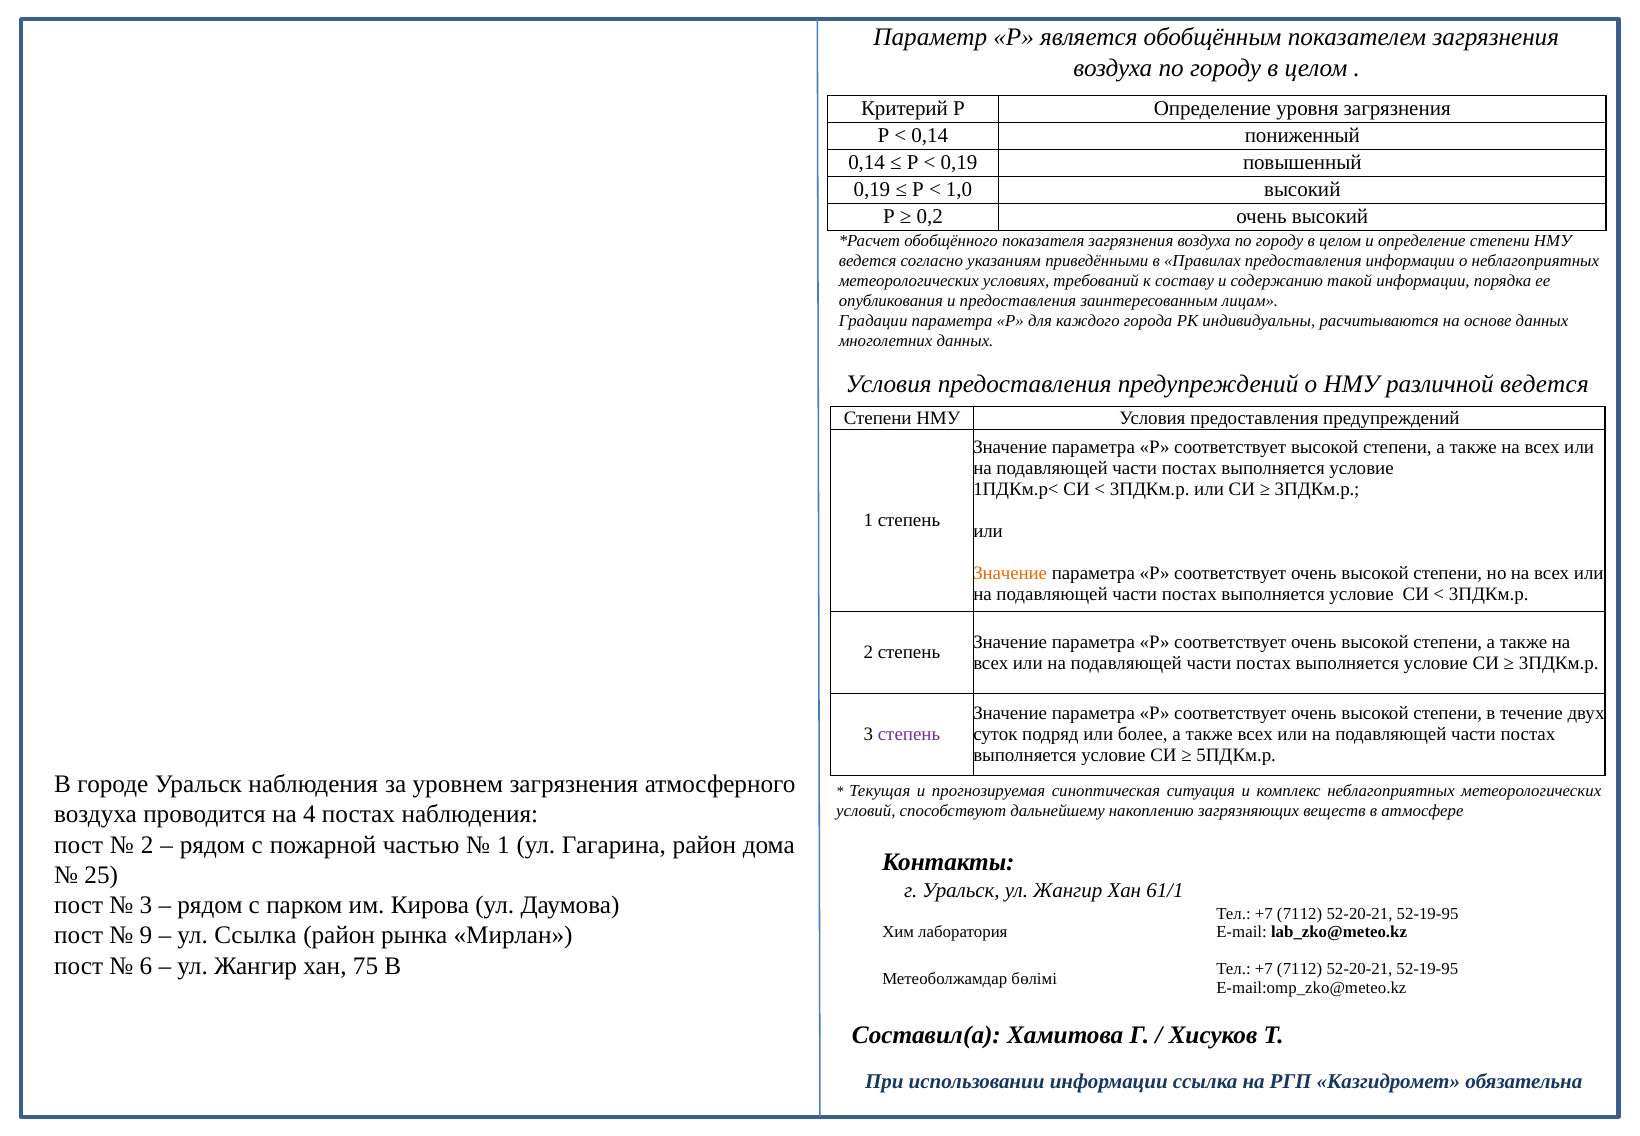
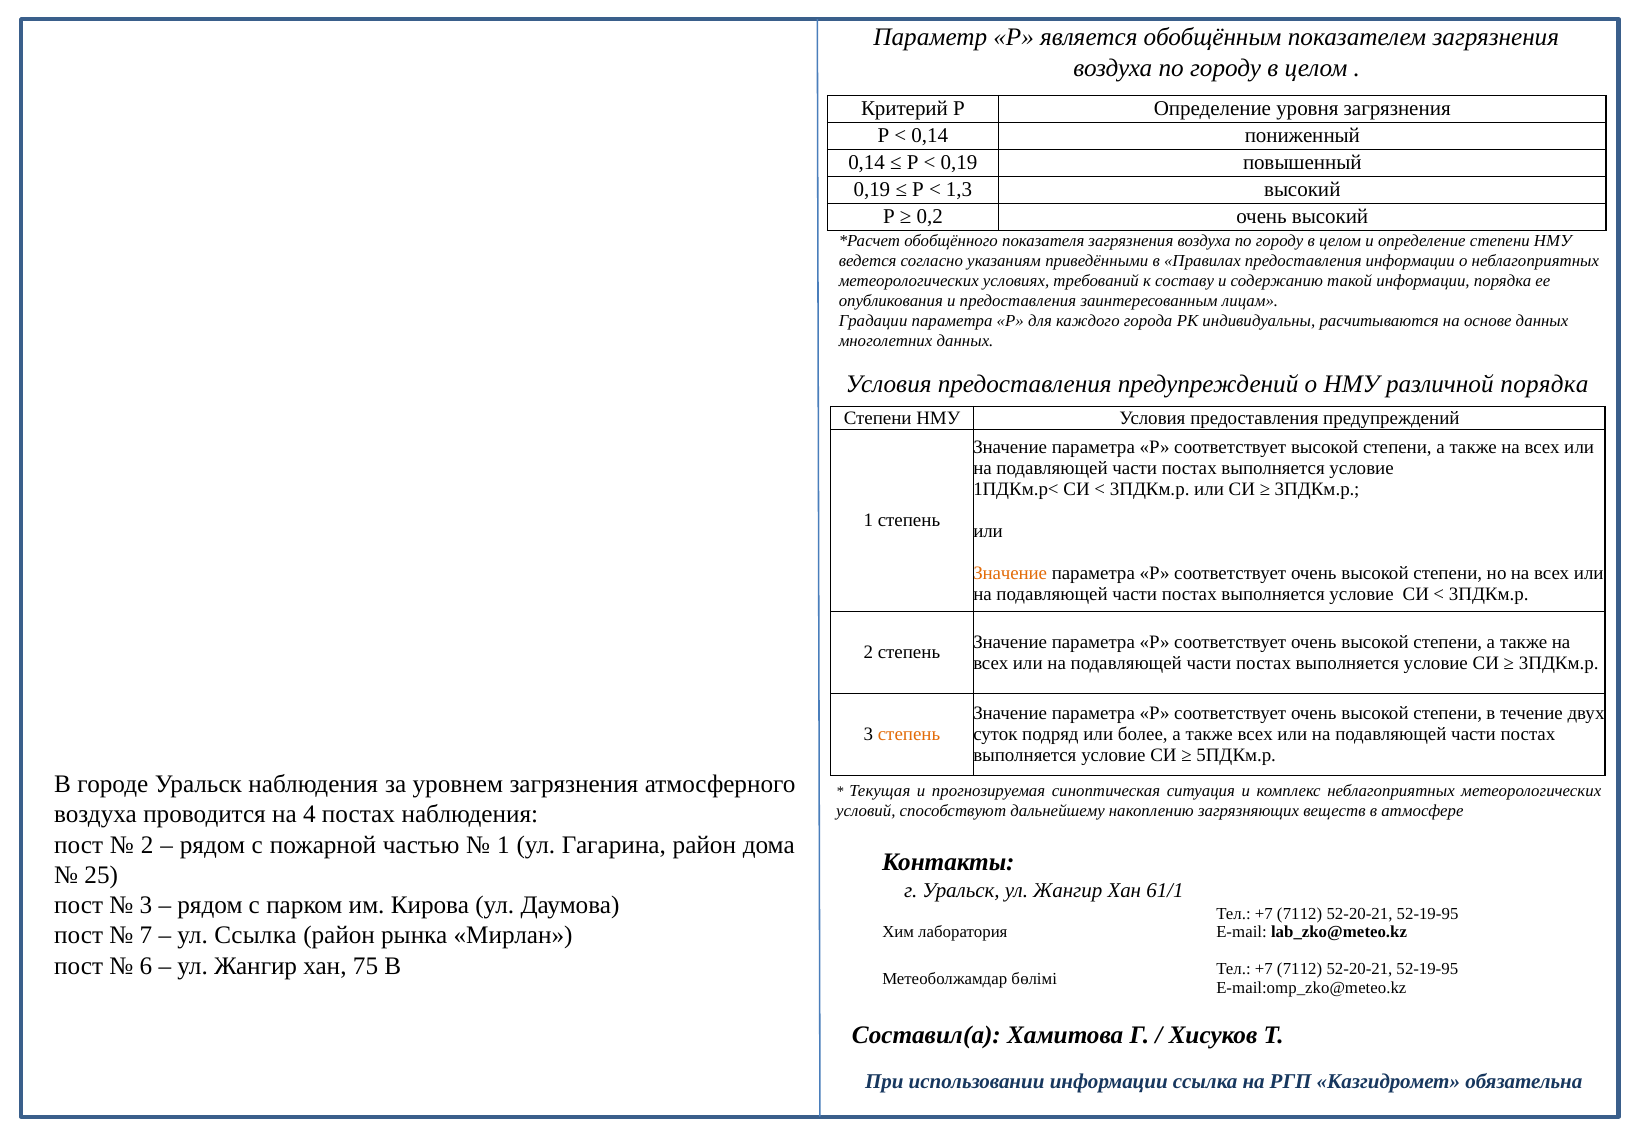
1,0: 1,0 -> 1,3 (959, 190)
различной ведется: ведется -> порядка (1544, 384)
степень colour: purple -> orange (909, 734)
9: 9 -> 7 (146, 935)
